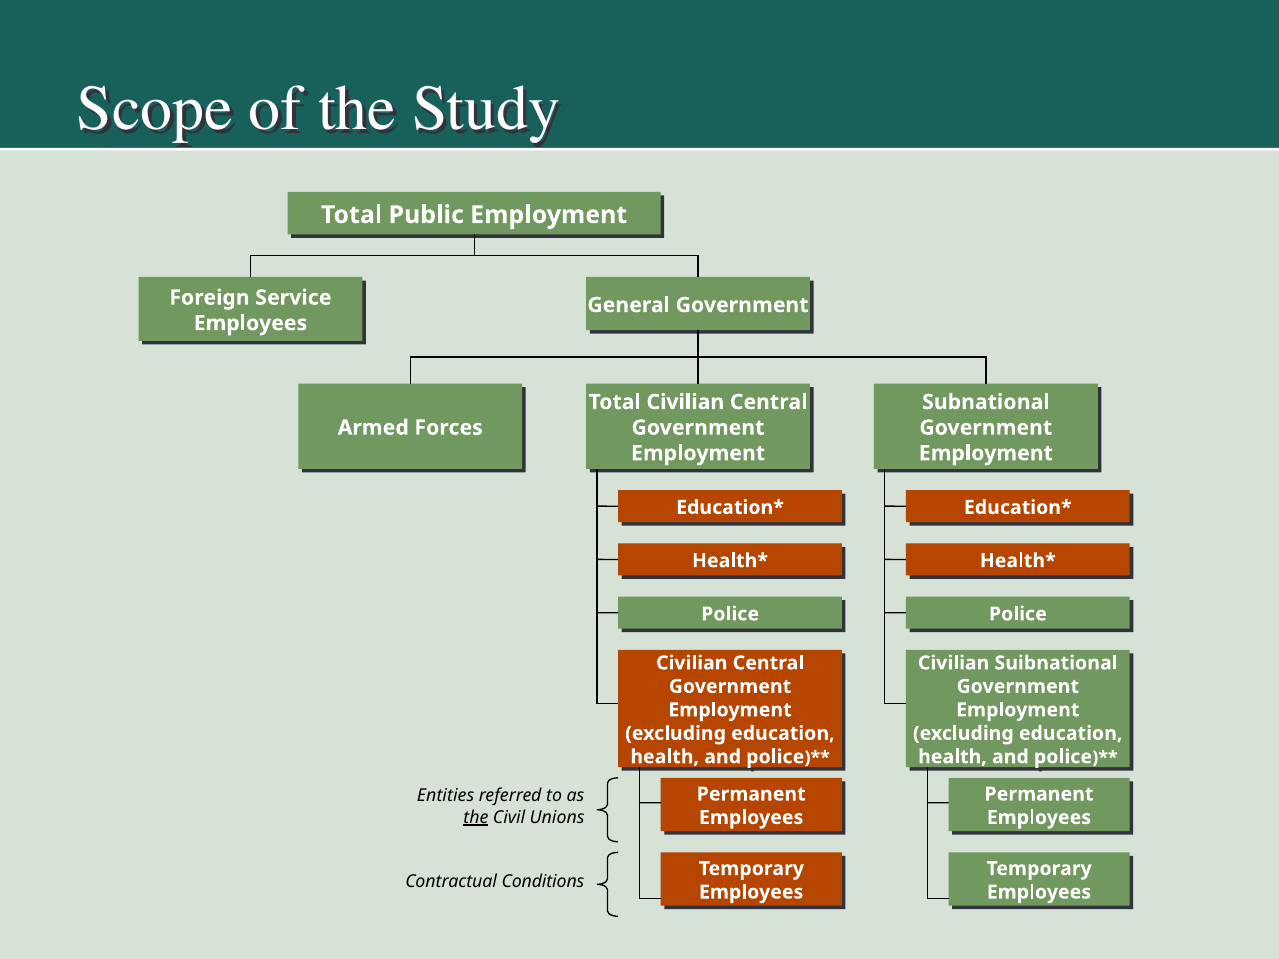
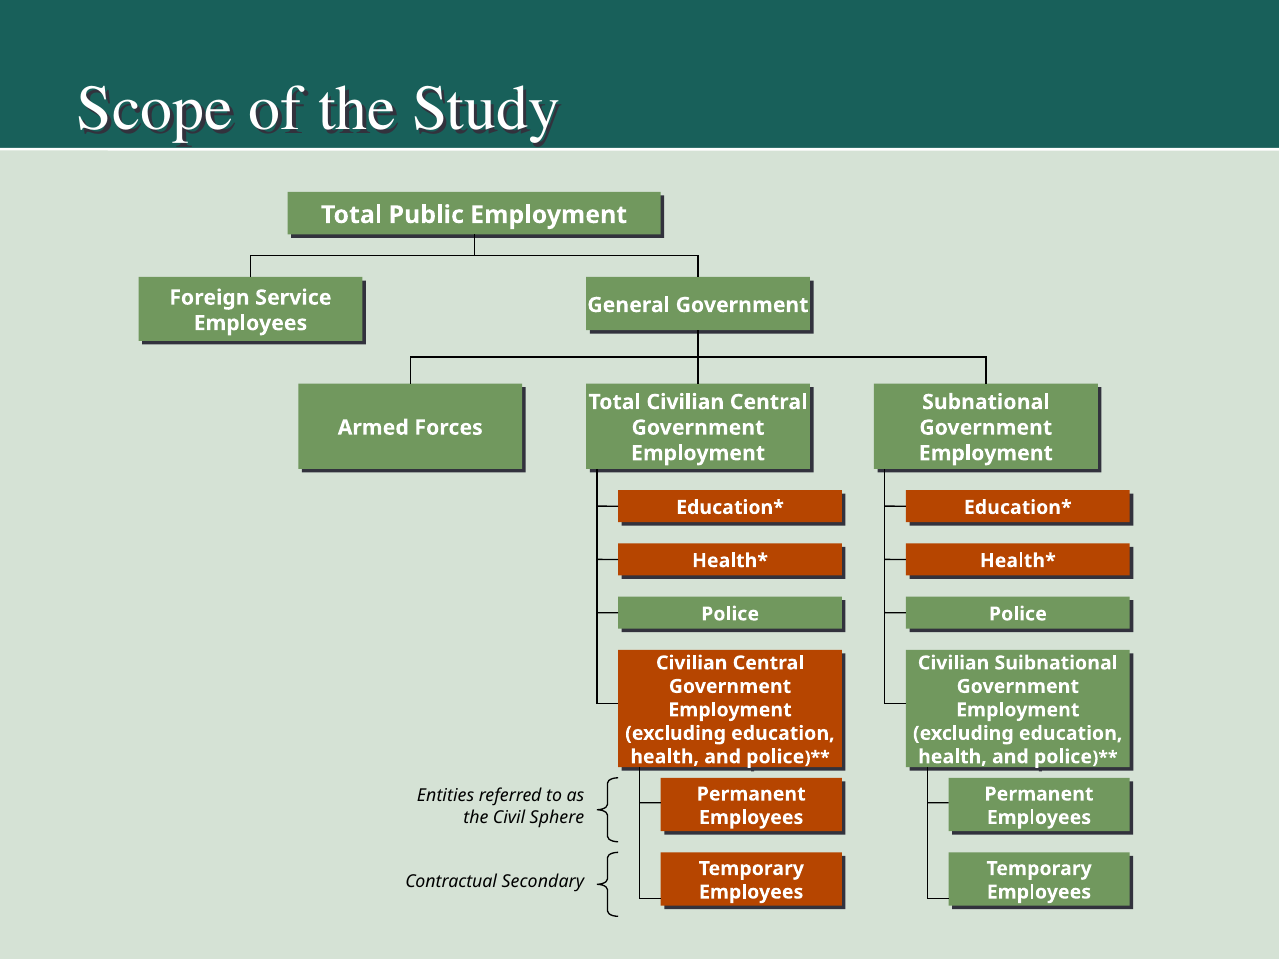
the underline: present -> none (476, 818)
Unions: Unions -> Sphere (557, 818)
Conditions: Conditions -> Secondary (543, 881)
